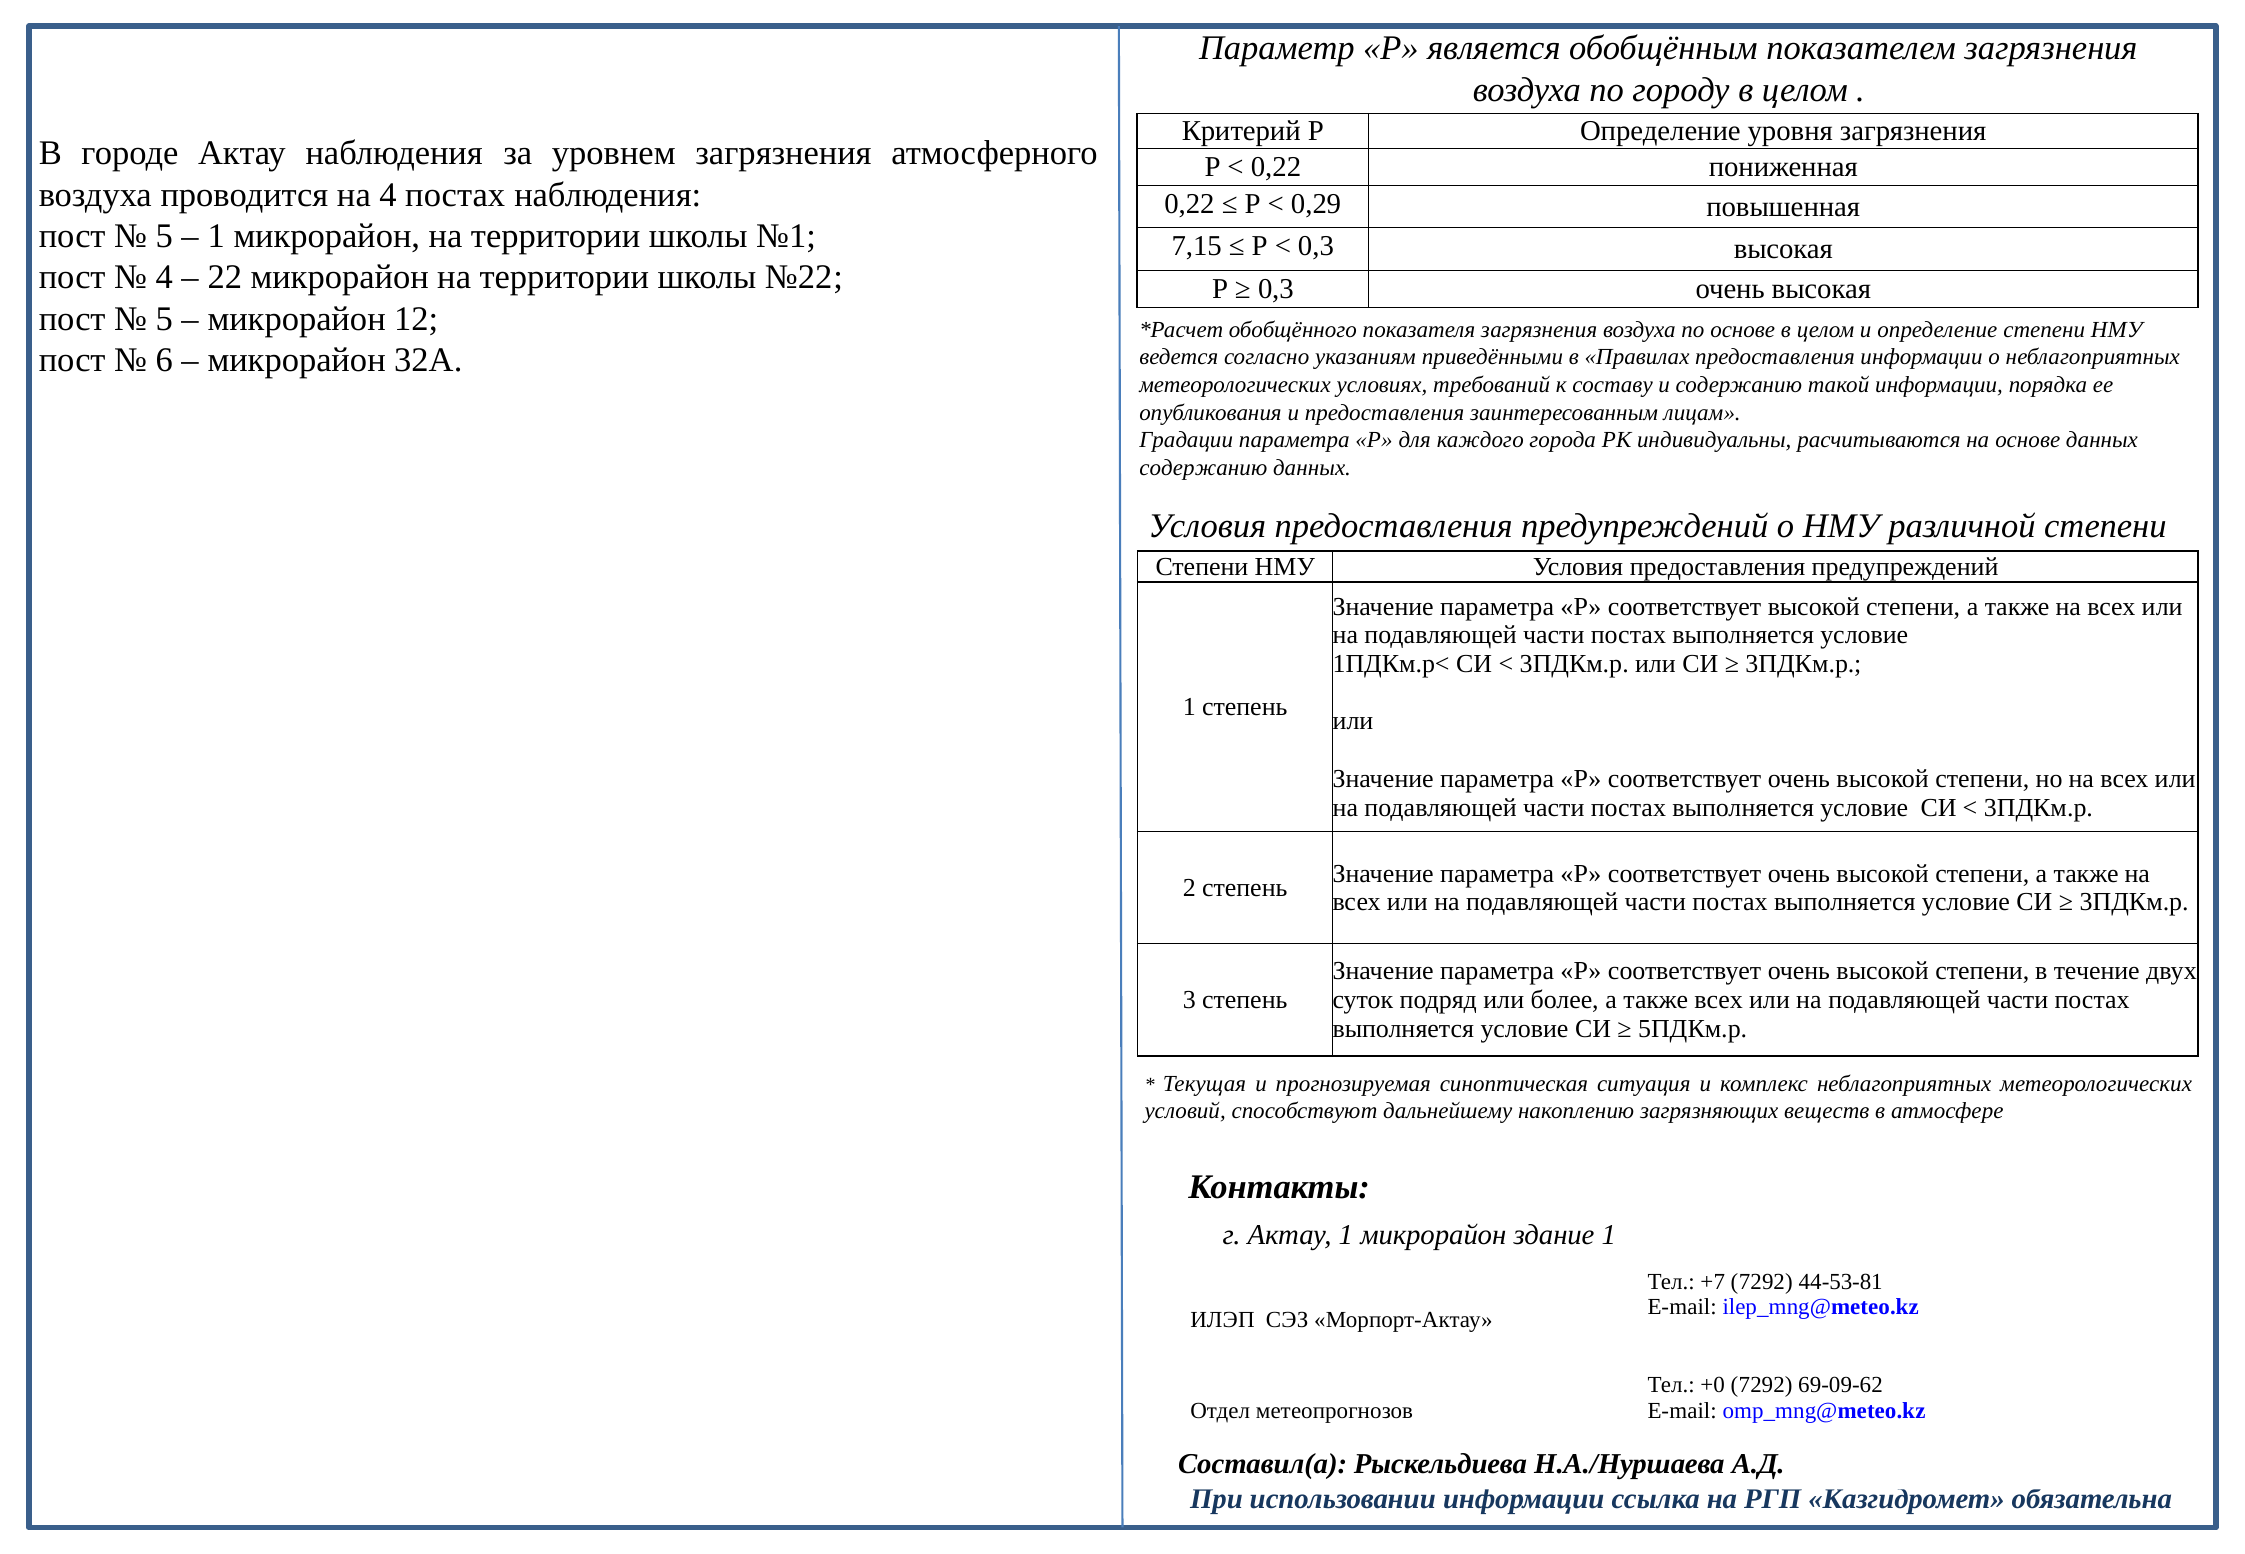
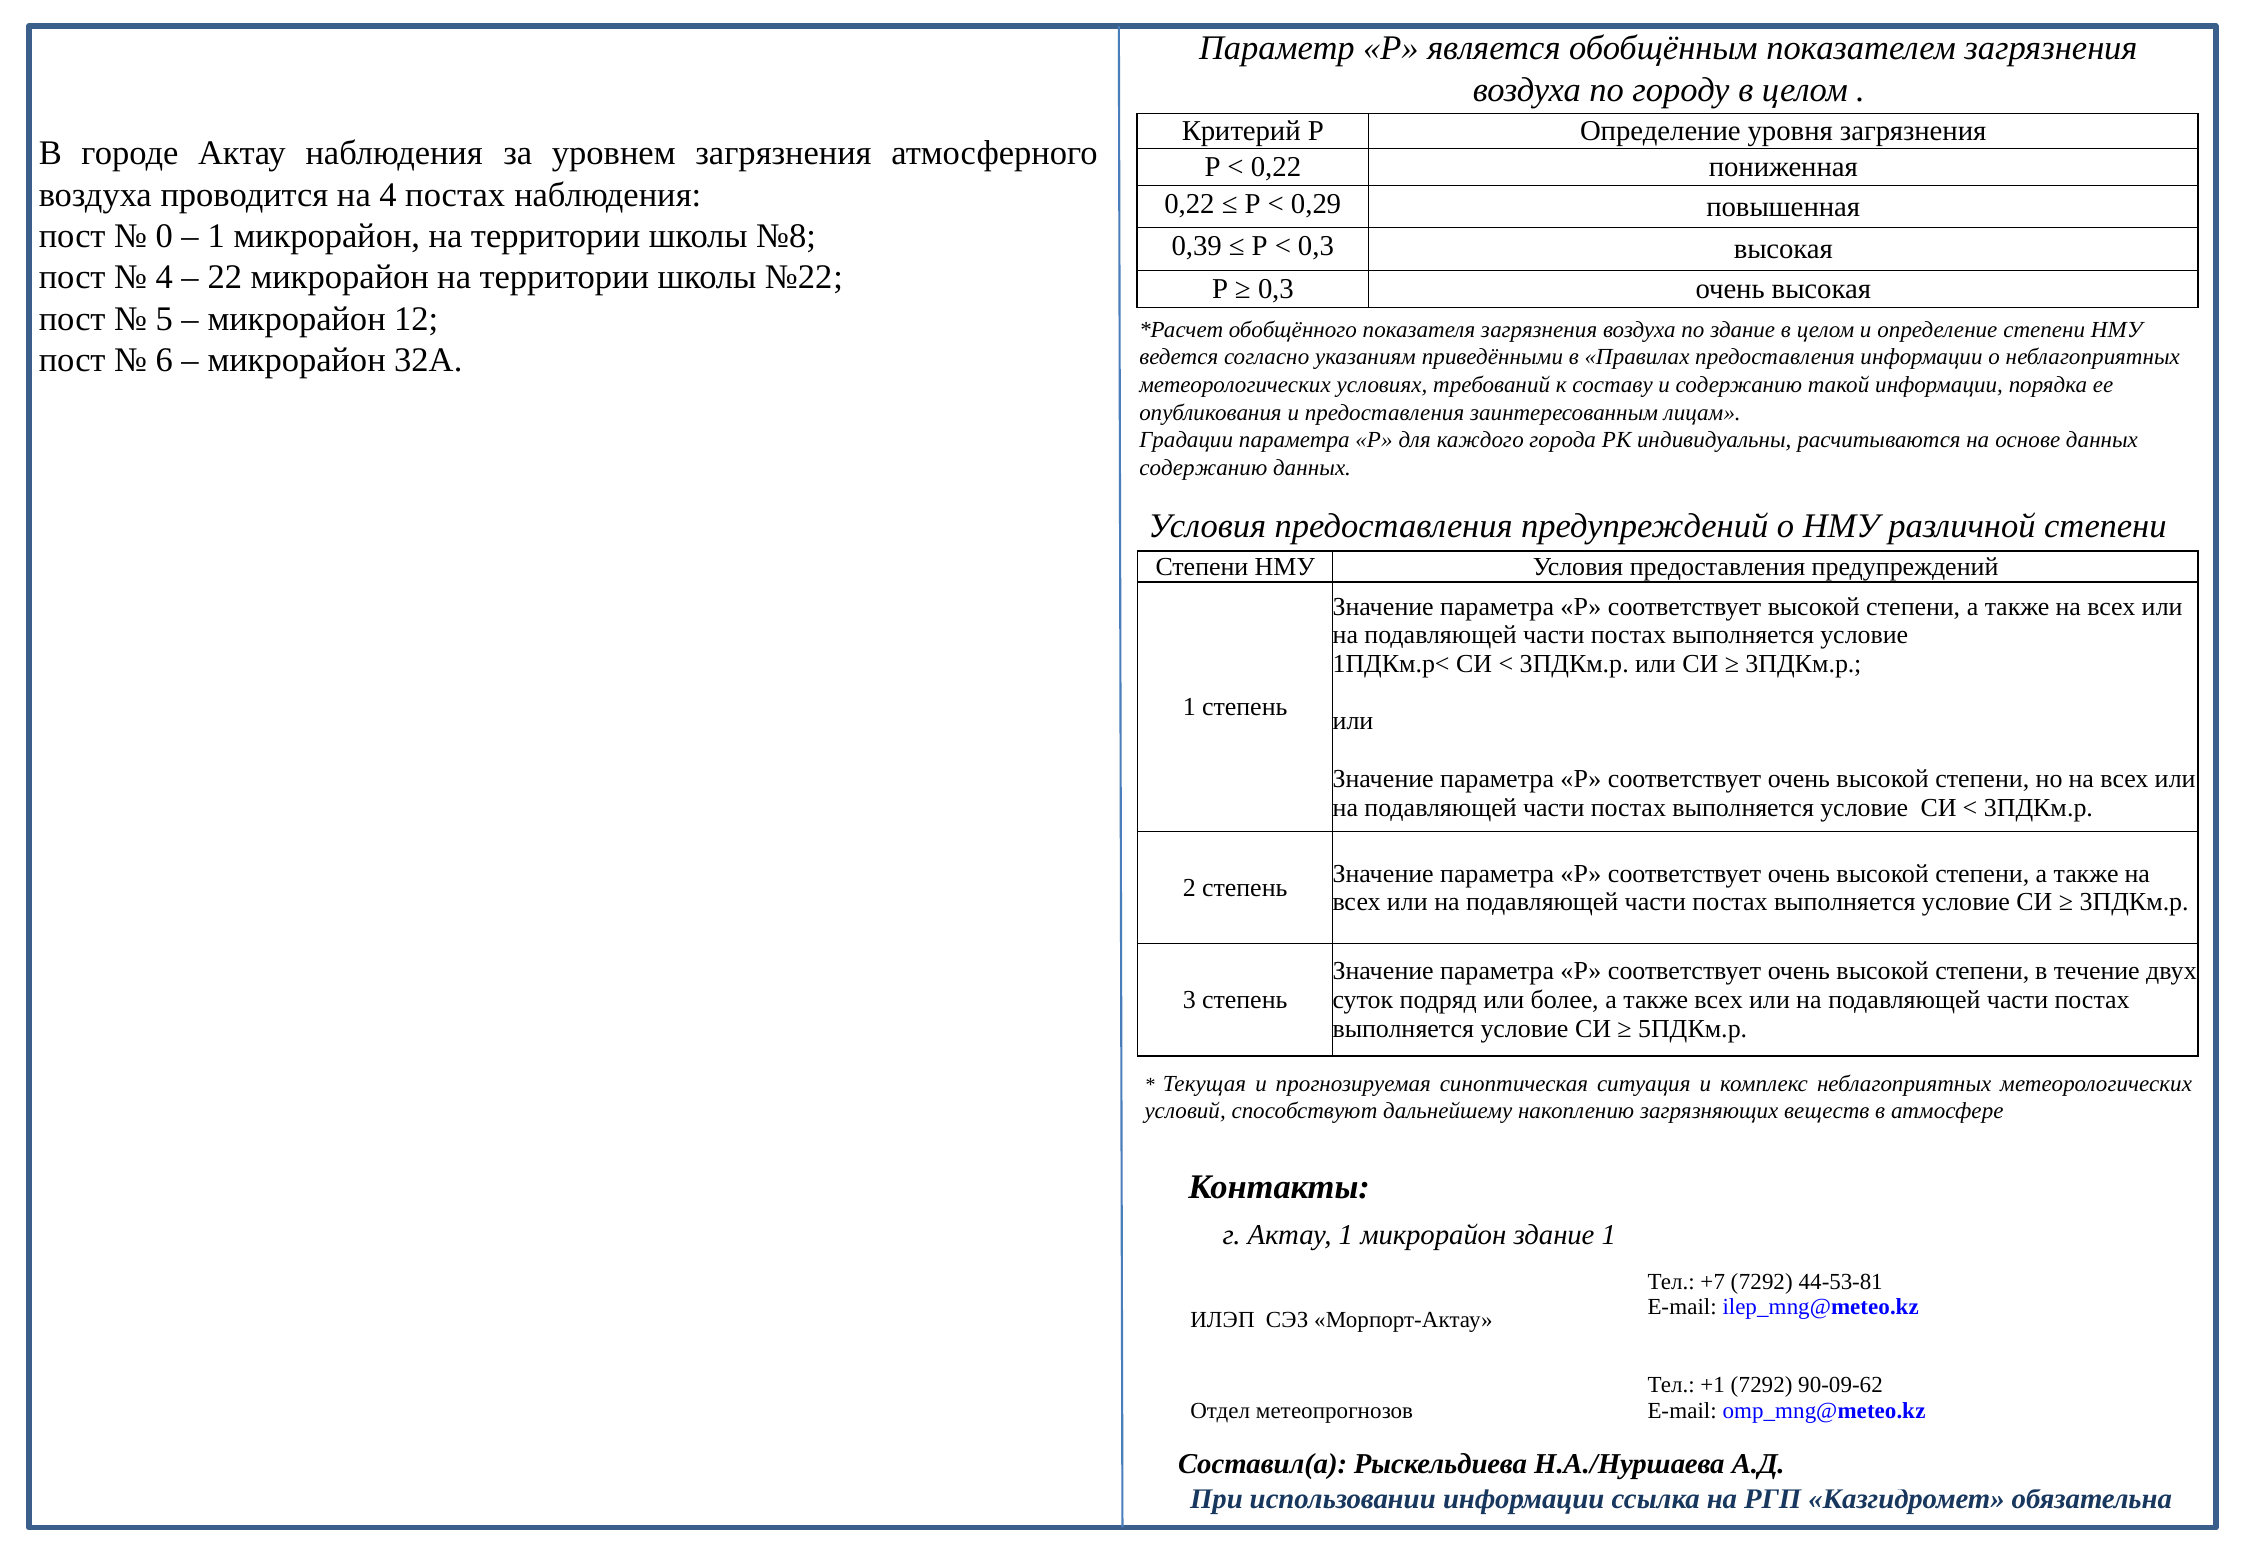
5: 5 -> 0 (164, 236)
№1: №1 -> №8 (786, 236)
7,15: 7,15 -> 0,39 (1197, 246)
по основе: основе -> здание (1743, 330)
+0: +0 -> +1 (1713, 1385)
69-09-62: 69-09-62 -> 90-09-62 (1841, 1385)
